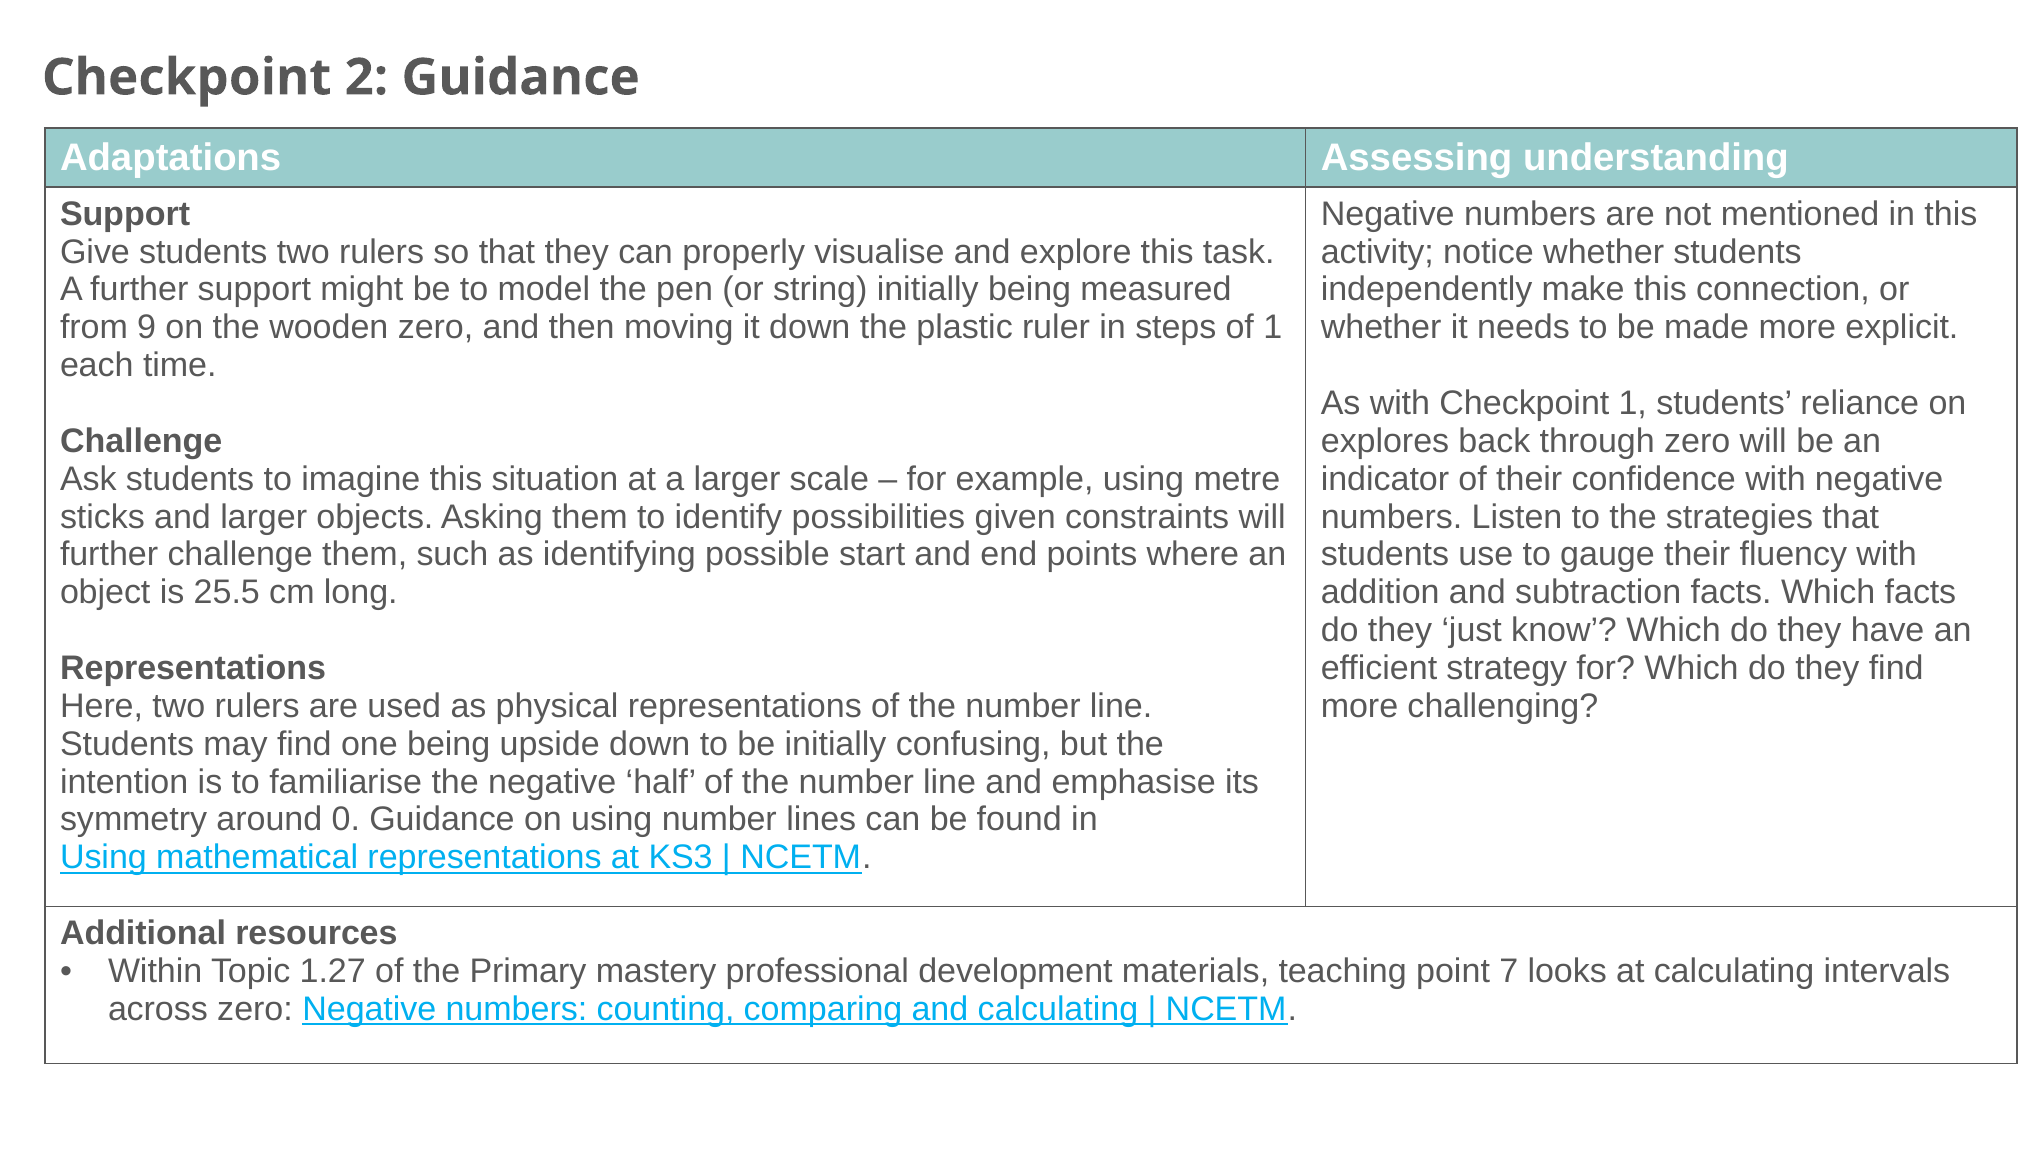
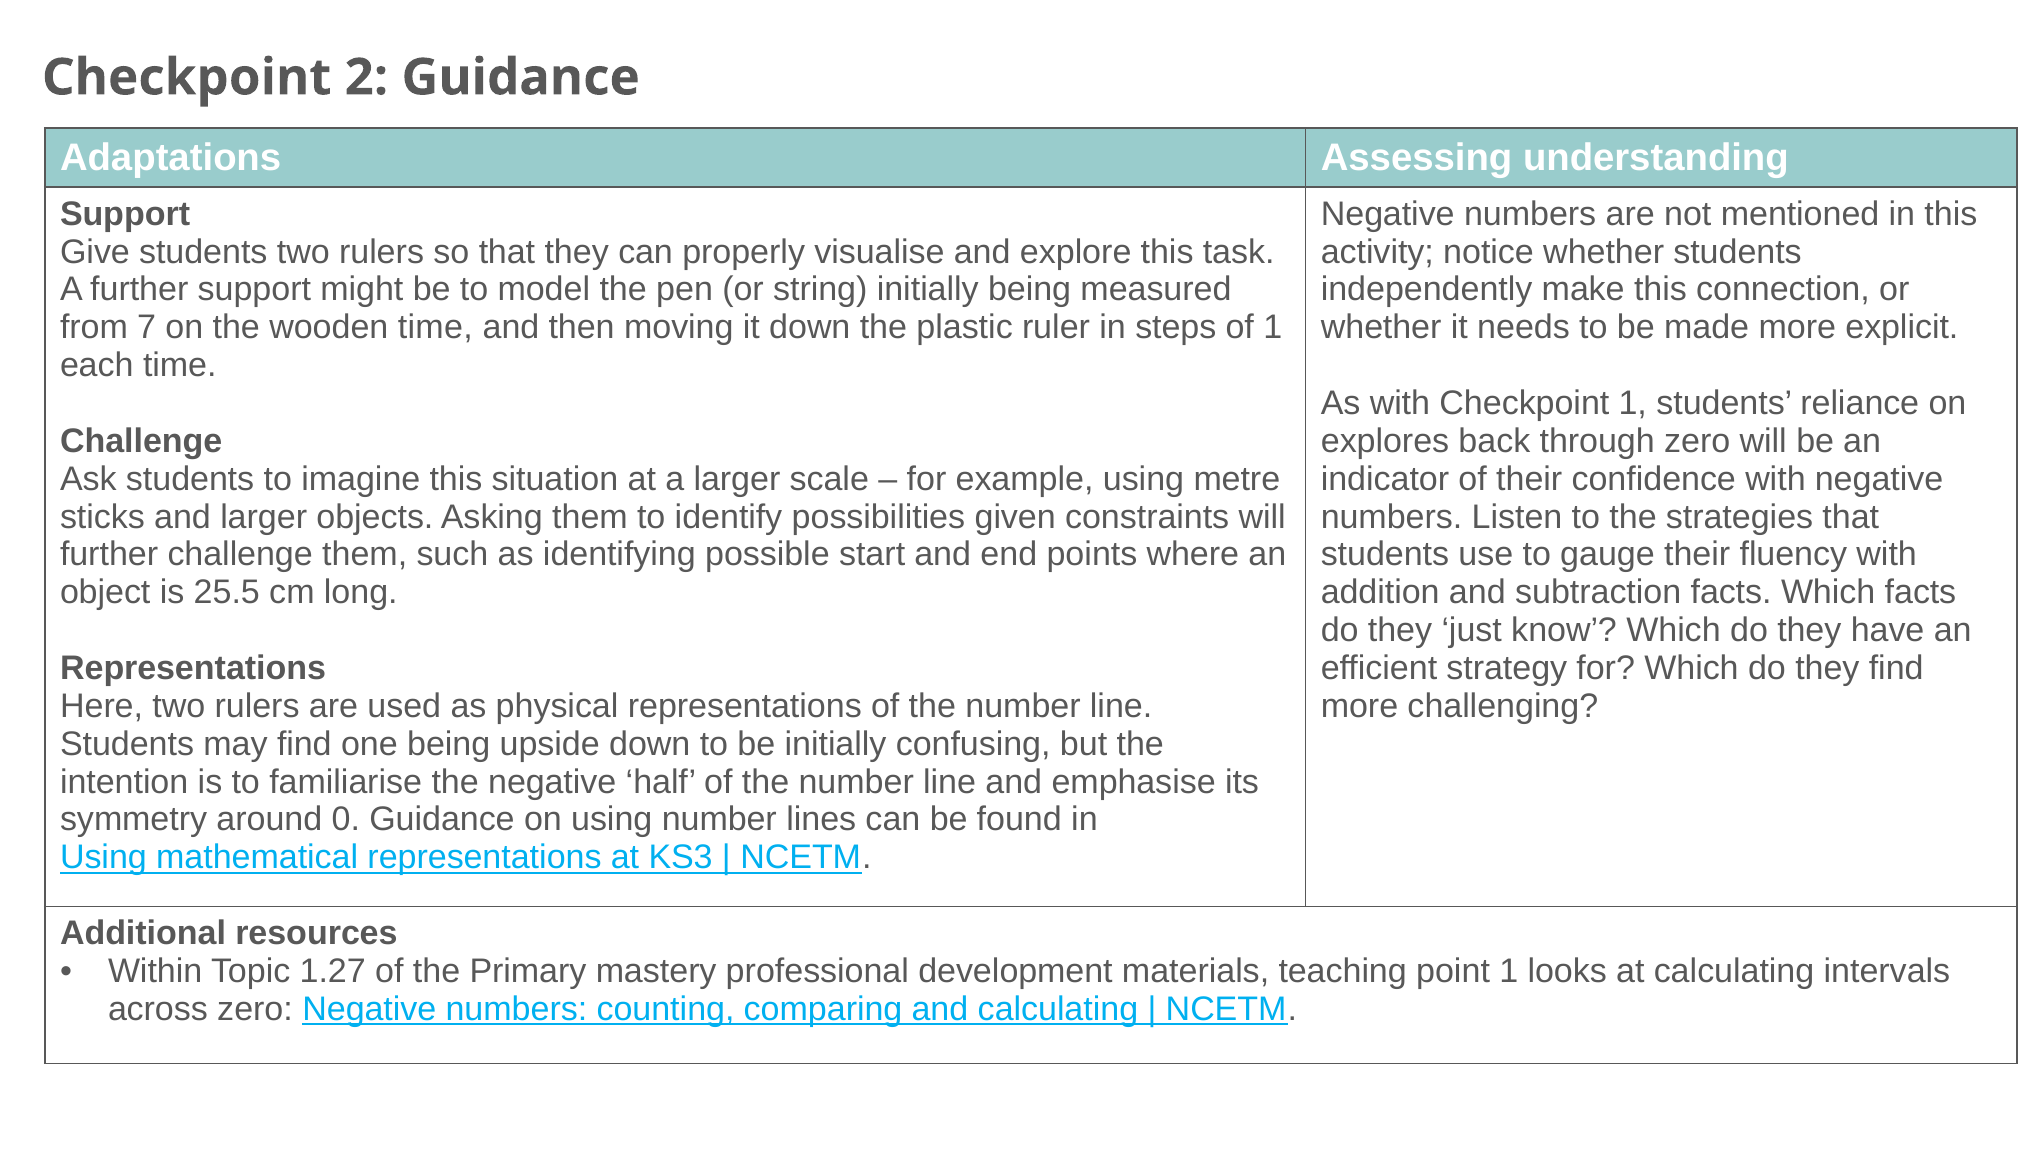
9: 9 -> 7 (147, 328)
wooden zero: zero -> time (435, 328)
point 7: 7 -> 1 (1509, 971)
